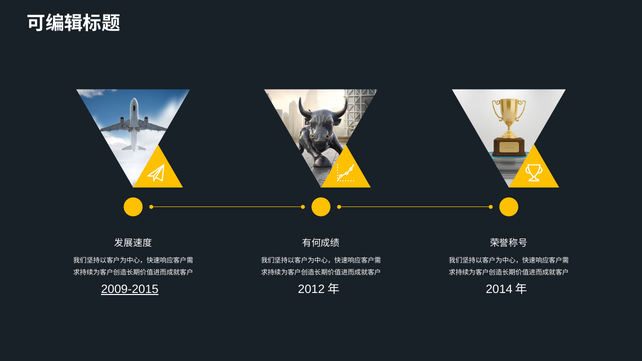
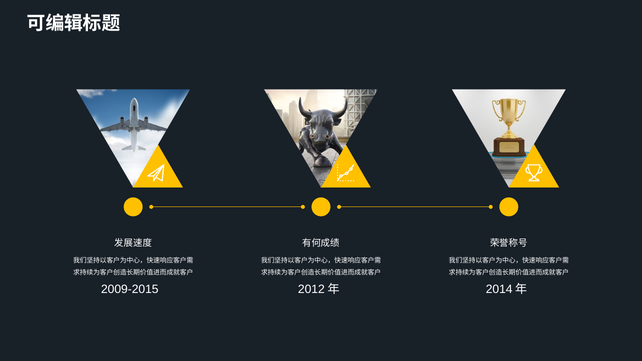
2009-2015 underline: present -> none (130, 289)
